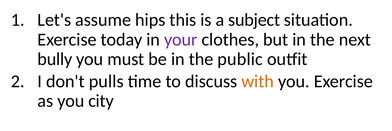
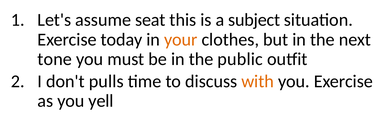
hips: hips -> seat (150, 20)
your colour: purple -> orange (181, 39)
bully: bully -> tone (55, 59)
city: city -> yell (101, 101)
